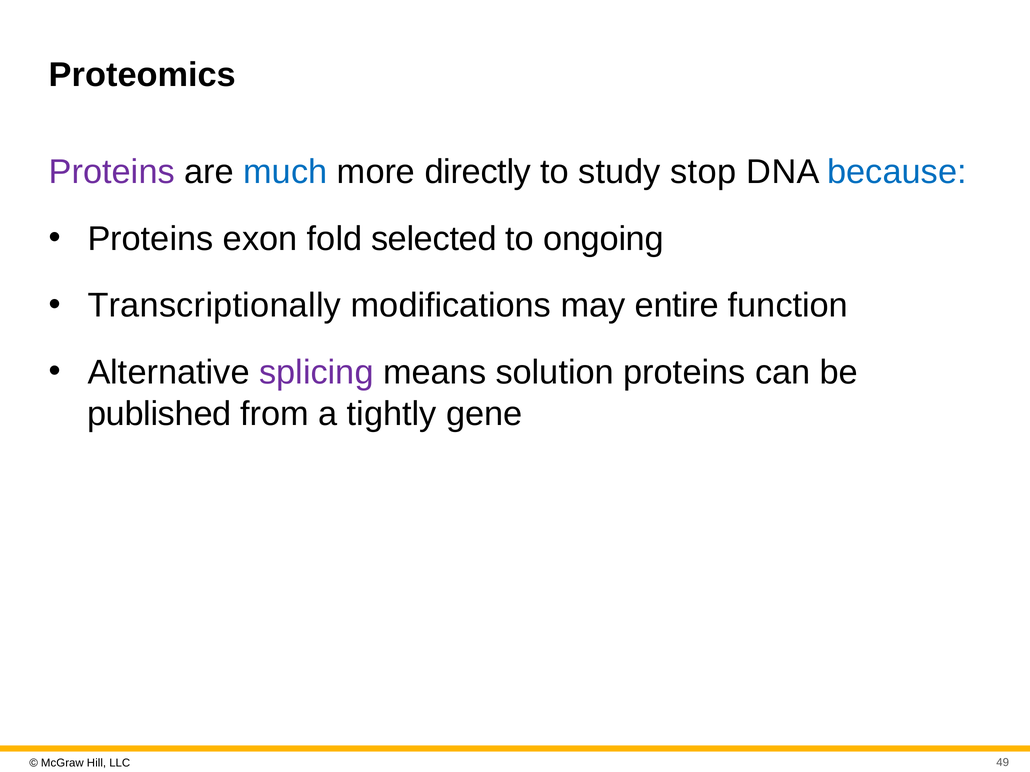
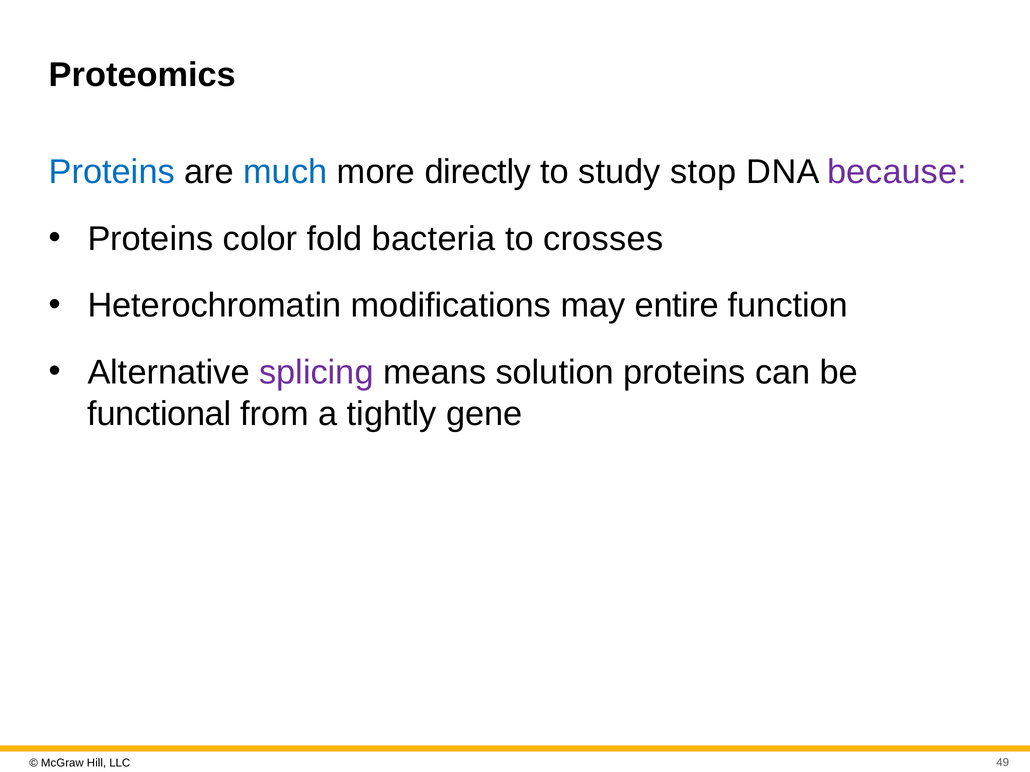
Proteins colour: purple -> blue (112, 172)
because colour: blue -> purple (897, 172)
exon: exon -> color (260, 239)
selected: selected -> bacteria (434, 239)
ongoing: ongoing -> crosses (603, 239)
Transcriptionally: Transcriptionally -> Heterochromatin (214, 306)
published: published -> functional (159, 414)
